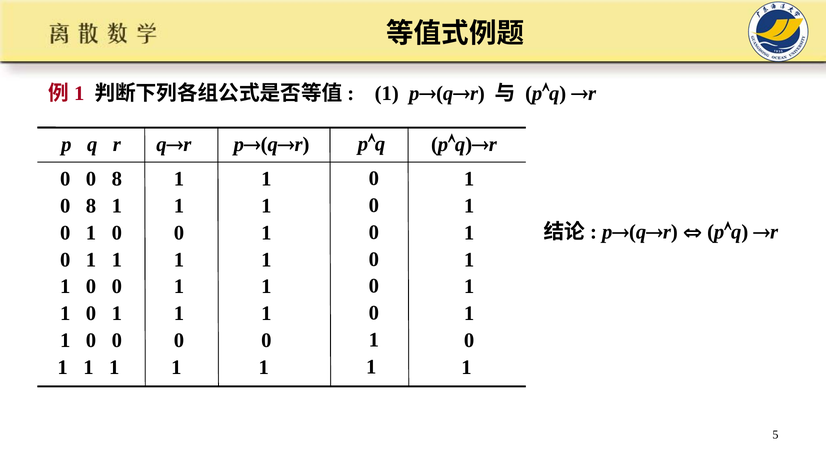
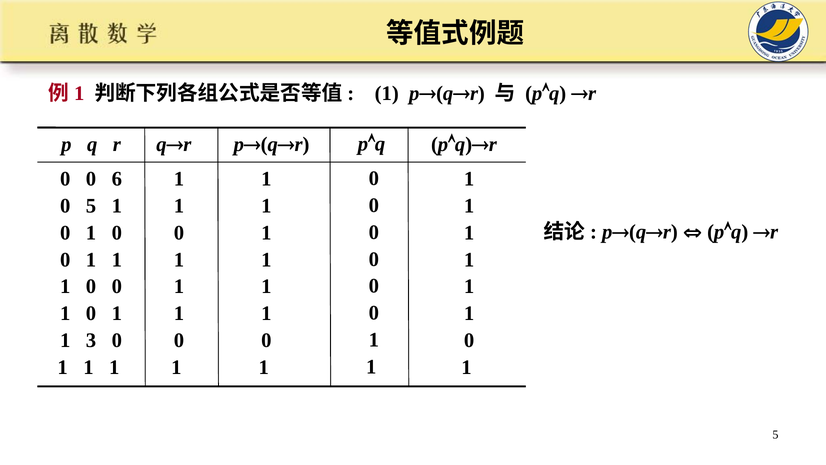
0 0 8: 8 -> 6 (117, 179)
8: 8 -> 5 (91, 206)
0: 0 -> 3 (91, 340)
